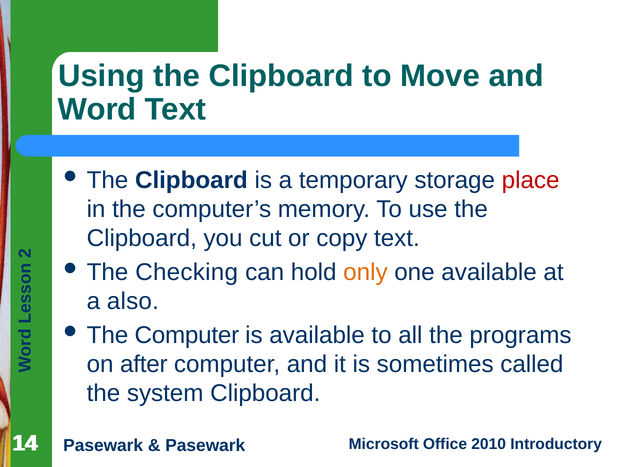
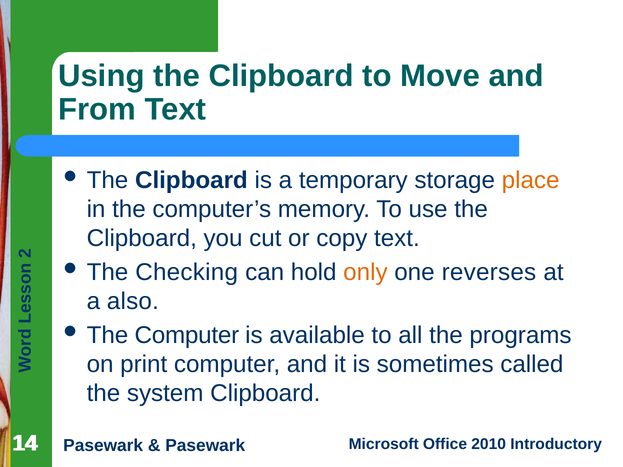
Word: Word -> From (97, 110)
place colour: red -> orange (531, 180)
one available: available -> reverses (489, 272)
after: after -> print (144, 365)
